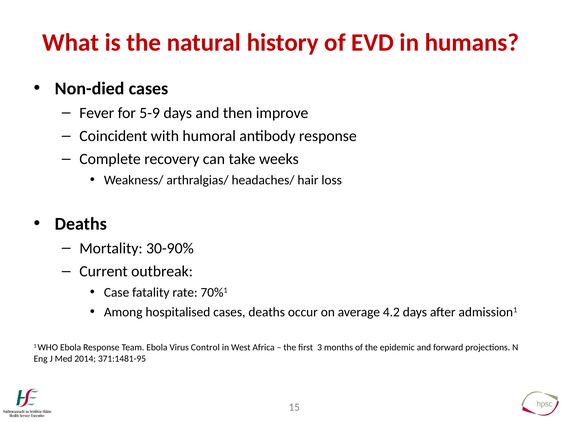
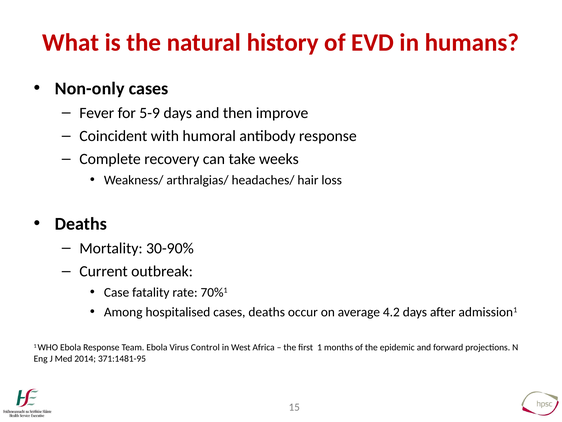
Non-died: Non-died -> Non-only (90, 88)
first 3: 3 -> 1 (320, 347)
